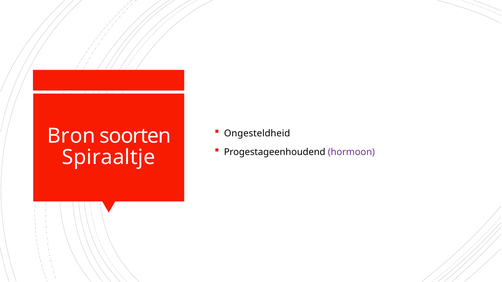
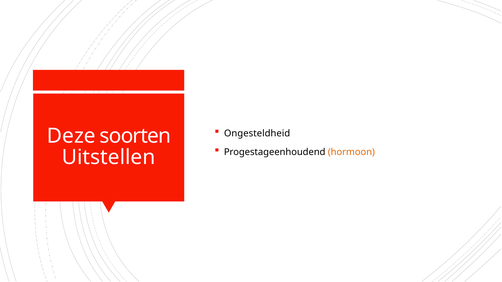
Bron: Bron -> Deze (71, 136)
hormoon colour: purple -> orange (351, 152)
Spiraaltje: Spiraaltje -> Uitstellen (109, 157)
